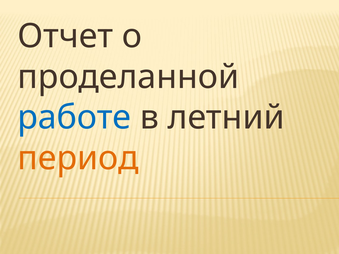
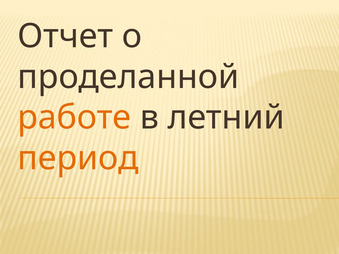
работе colour: blue -> orange (74, 118)
